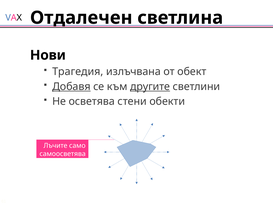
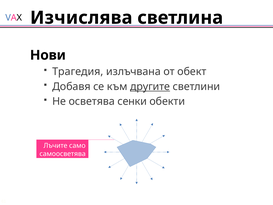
Отдалечен: Отдалечен -> Изчислява (81, 18)
Добавя underline: present -> none (71, 86)
стени: стени -> сенки (132, 101)
